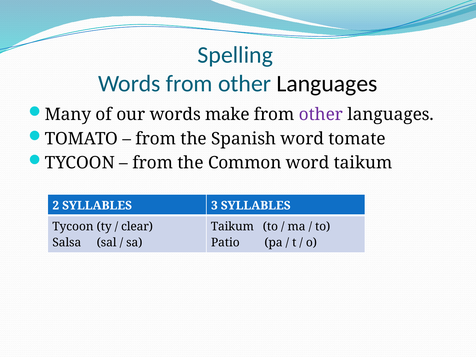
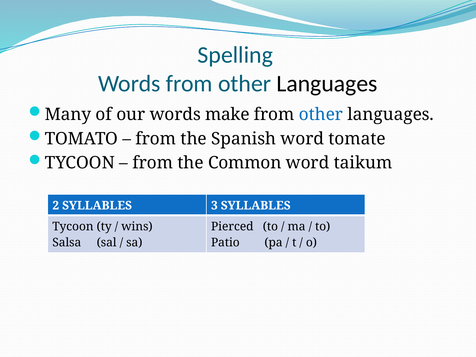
other colour: purple -> blue (321, 115)
clear: clear -> wins (137, 226)
Taikum: Taikum -> Pierced (232, 226)
